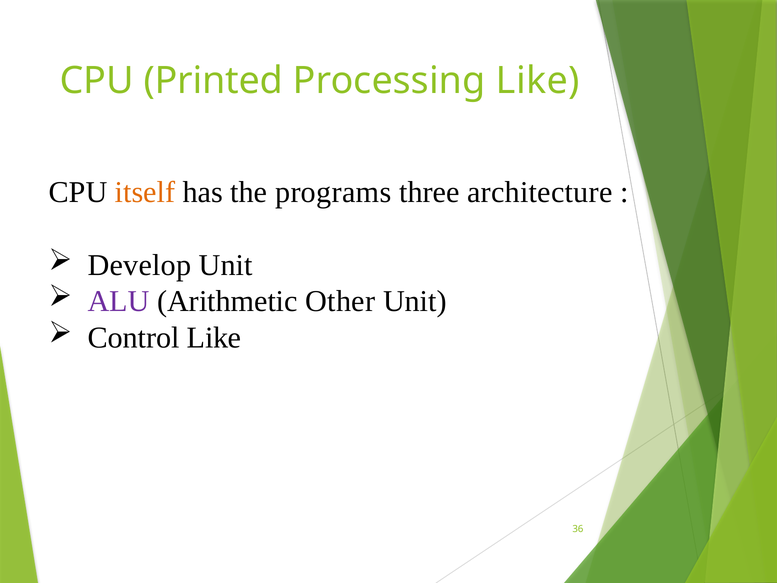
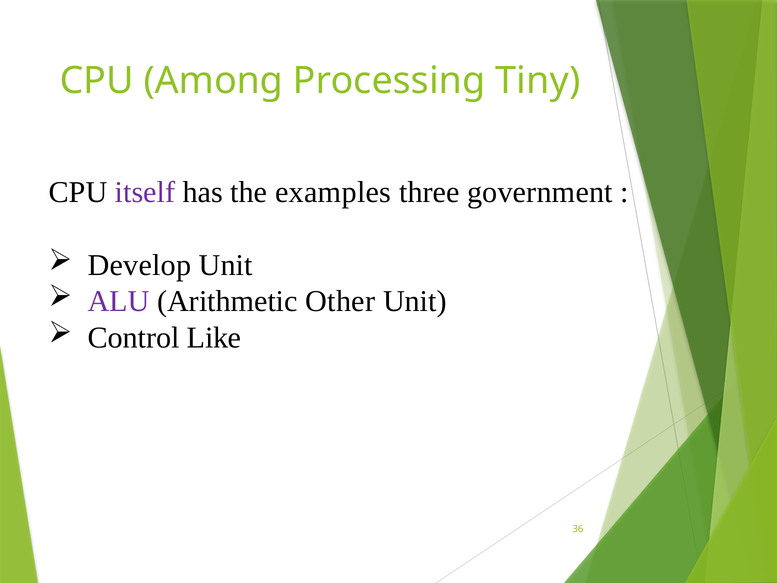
Printed: Printed -> Among (213, 81)
Processing Like: Like -> Tiny (538, 81)
itself colour: orange -> purple (145, 192)
programs: programs -> examples (333, 192)
architecture: architecture -> government (540, 192)
